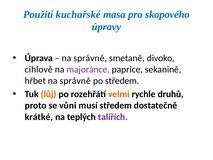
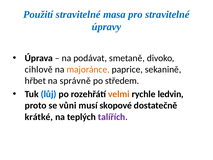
Použití kuchařské: kuchařské -> stravitelné (78, 14)
pro skopového: skopového -> stravitelné (167, 14)
správně: správně -> podávat (90, 58)
majoránce colour: purple -> orange (88, 69)
lůj colour: orange -> blue (49, 94)
druhů: druhů -> ledvin (171, 94)
musí středem: středem -> skopové (116, 105)
